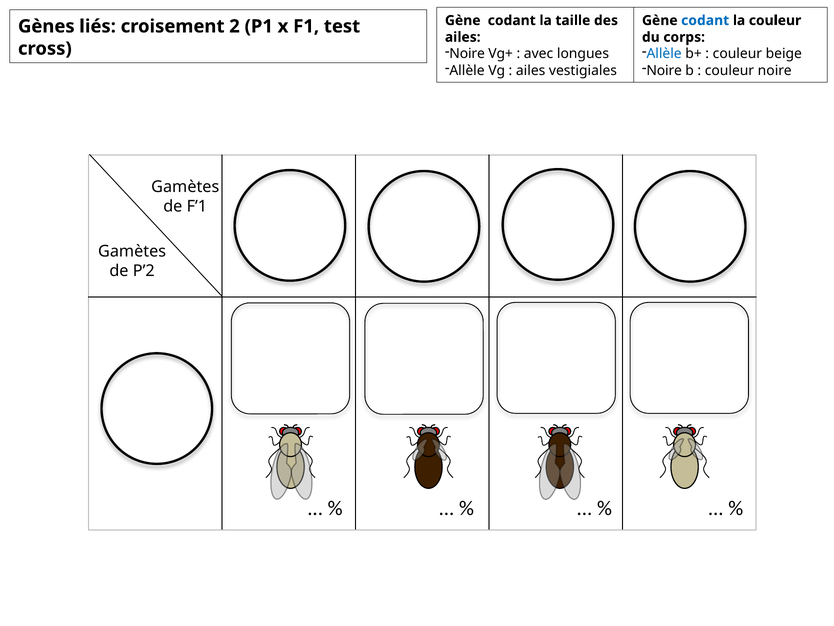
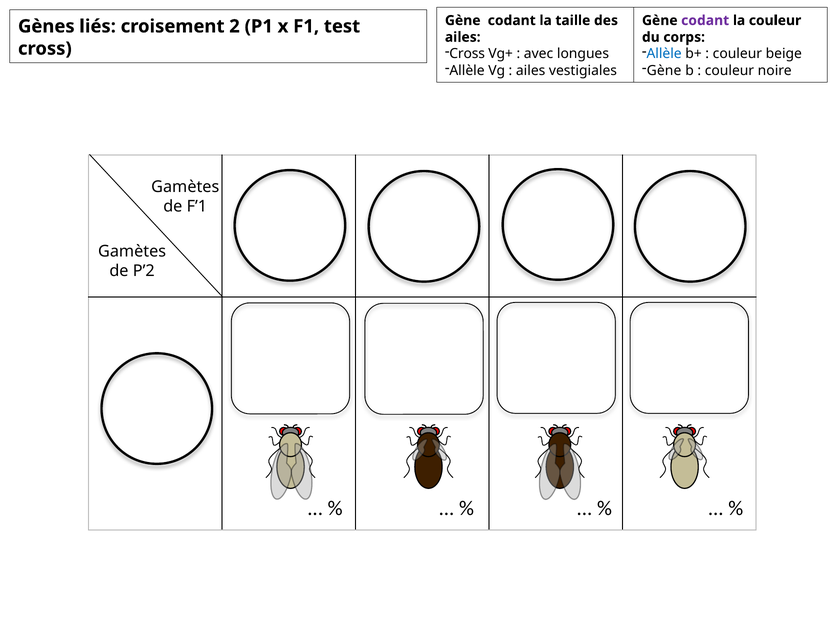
codant colour: blue -> purple (705, 20)
Noire: Noire -> Cross (467, 54)
Noire: Noire -> Gène (664, 71)
